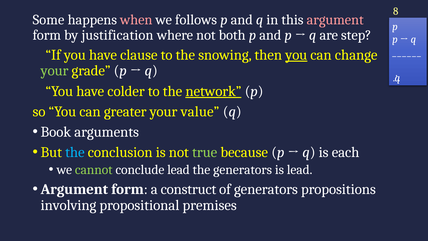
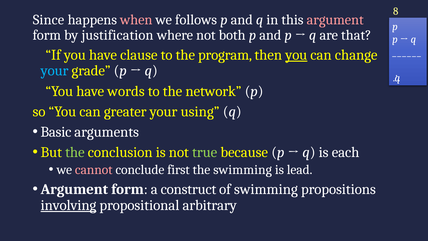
Some: Some -> Since (49, 20)
step: step -> that (356, 35)
snowing: snowing -> program (225, 55)
your colour: light green -> light blue (55, 71)
colder: colder -> words (126, 91)
network underline: present -> none (213, 91)
value: value -> using (200, 111)
Book: Book -> Basic (56, 132)
the colour: light blue -> light green (75, 152)
cannot colour: light green -> pink (94, 169)
conclude lead: lead -> first (179, 169)
the generators: generators -> swimming (243, 169)
of generators: generators -> swimming (266, 189)
involving underline: none -> present (68, 205)
premises: premises -> arbitrary (210, 205)
